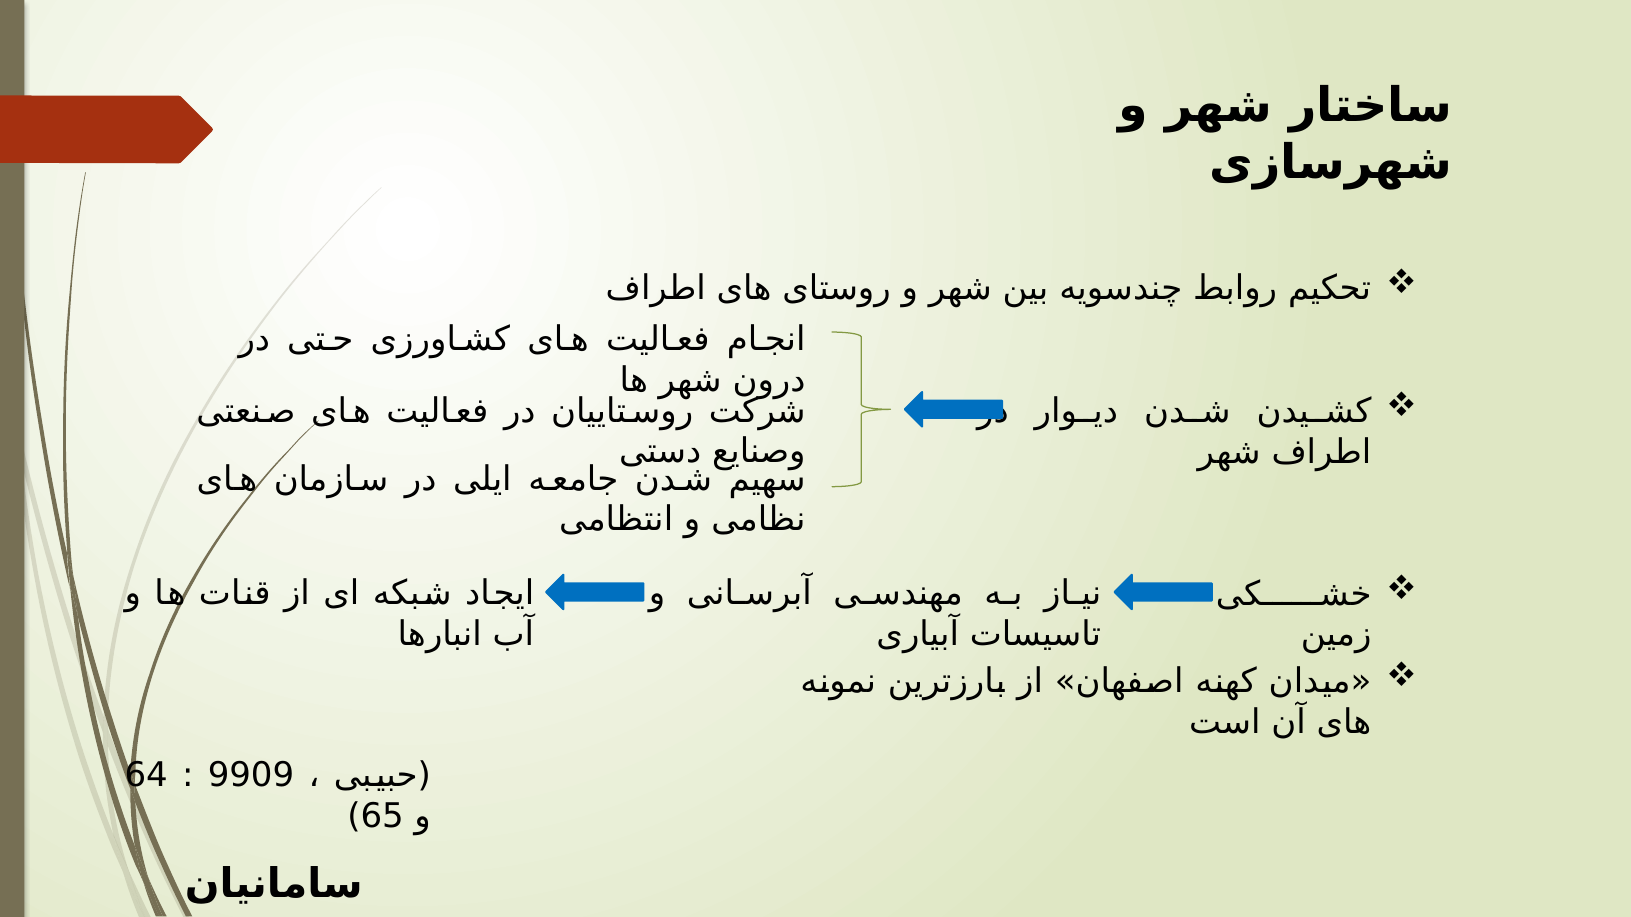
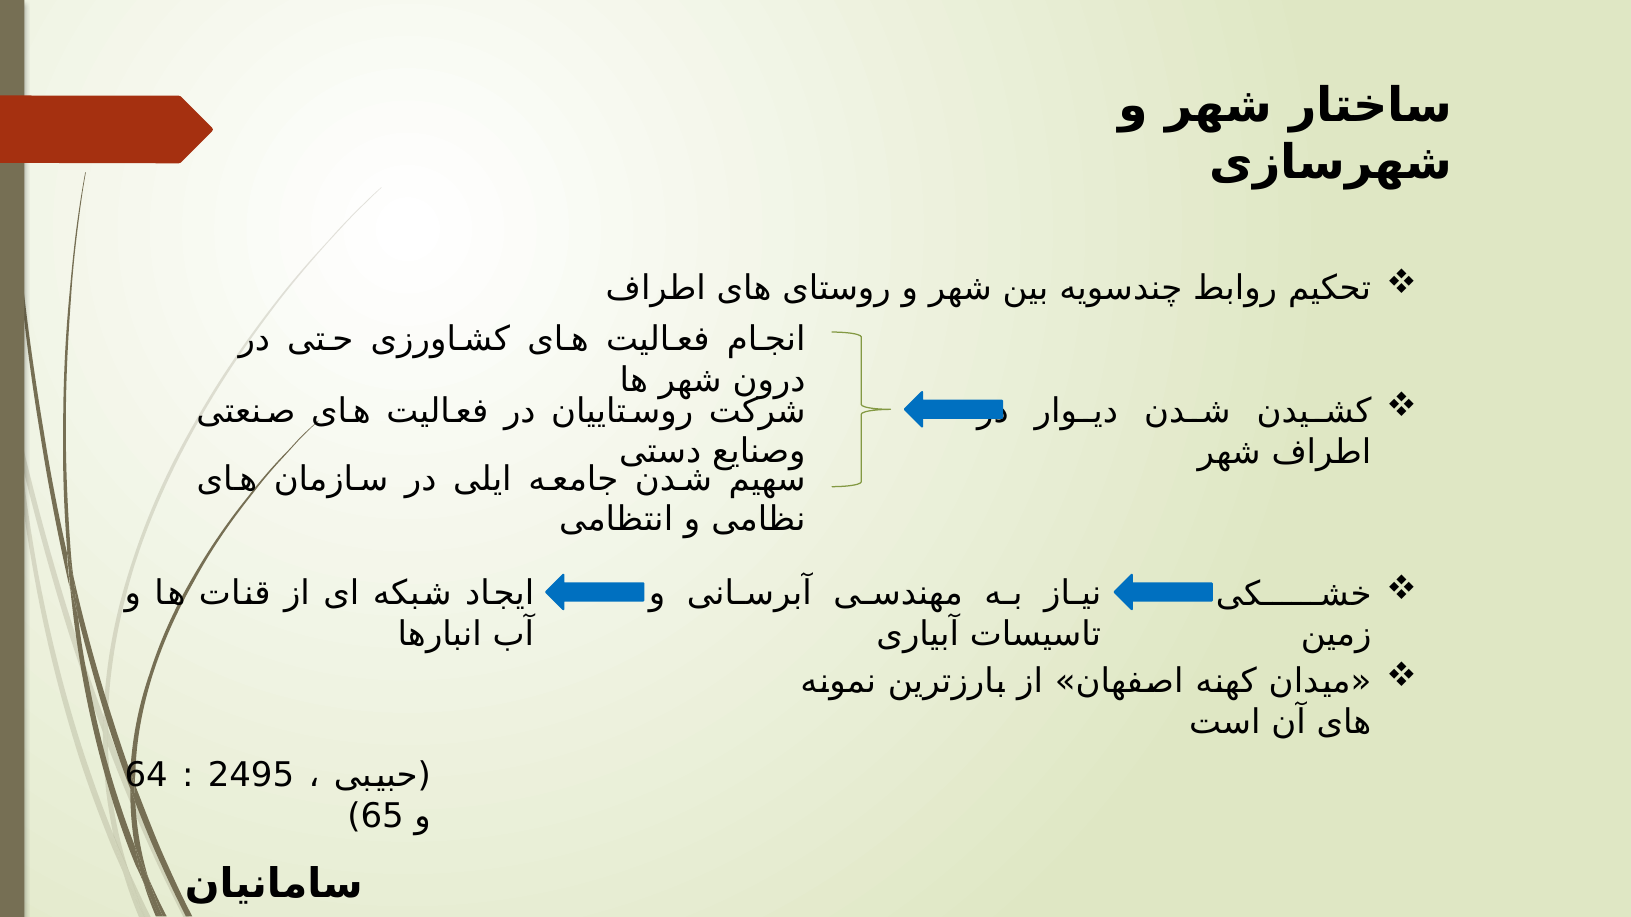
9909: 9909 -> 2495 (251, 776)
